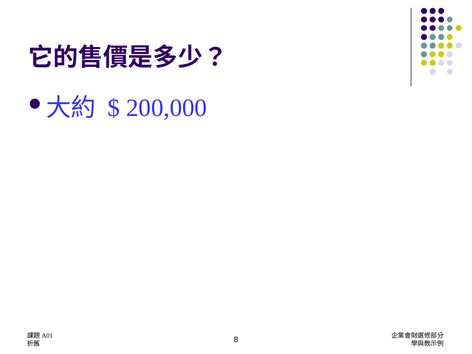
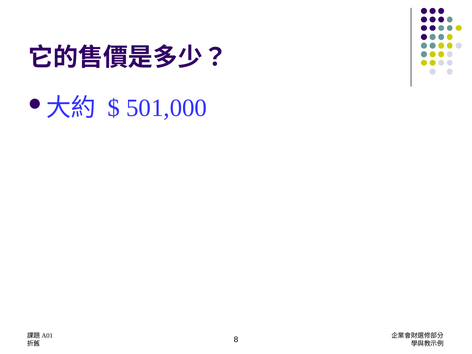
200,000: 200,000 -> 501,000 (167, 108)
